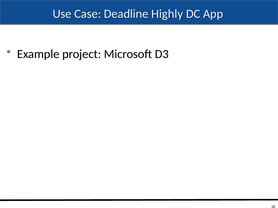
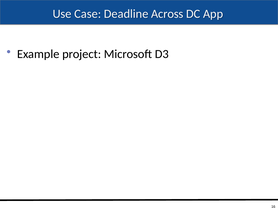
Highly: Highly -> Across (167, 14)
